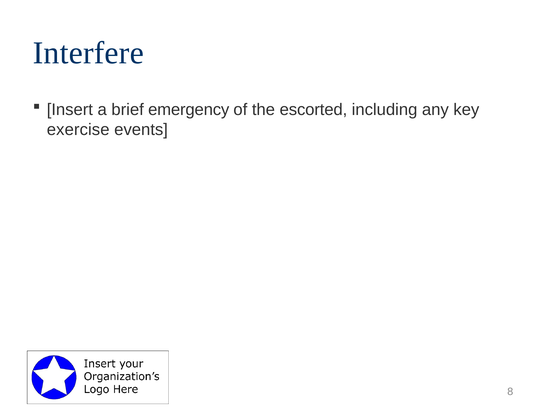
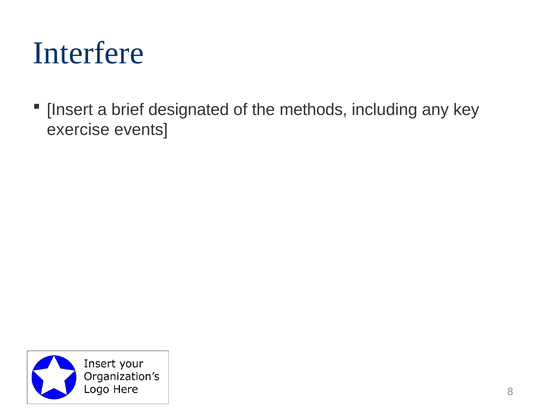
emergency: emergency -> designated (189, 109)
escorted: escorted -> methods (313, 109)
